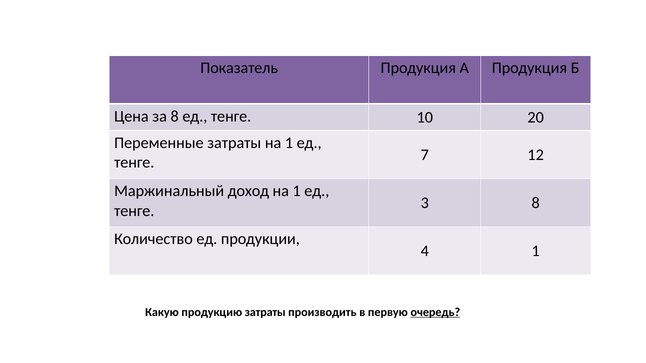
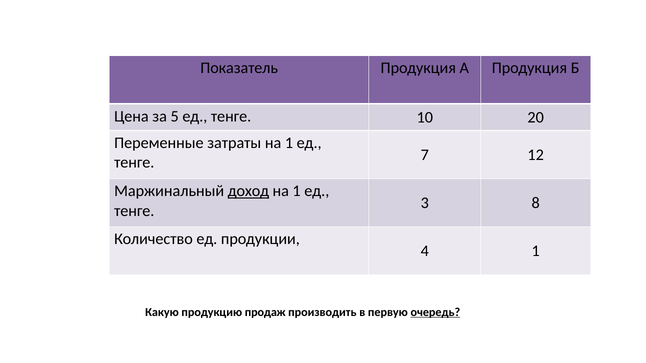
за 8: 8 -> 5 (175, 116)
доход underline: none -> present (248, 191)
продукцию затраты: затраты -> продаж (265, 312)
